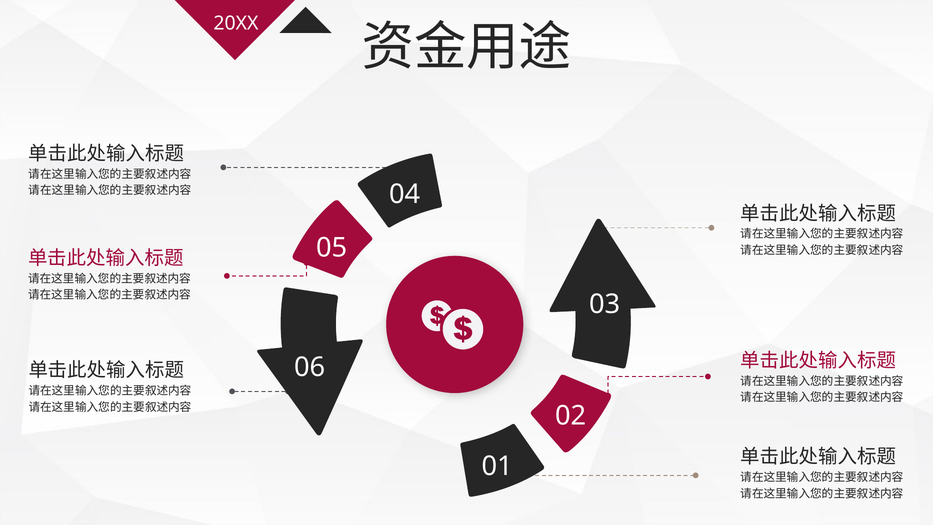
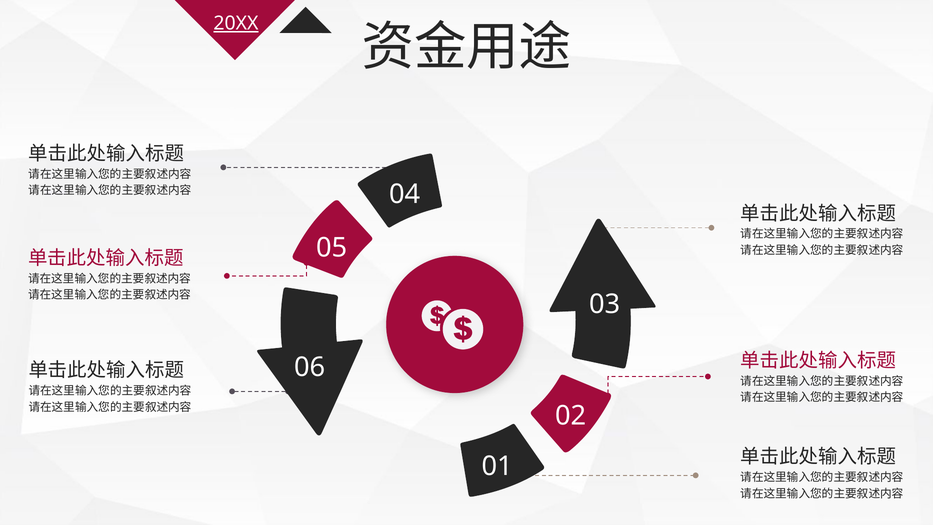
20XX underline: none -> present (236, 23)
